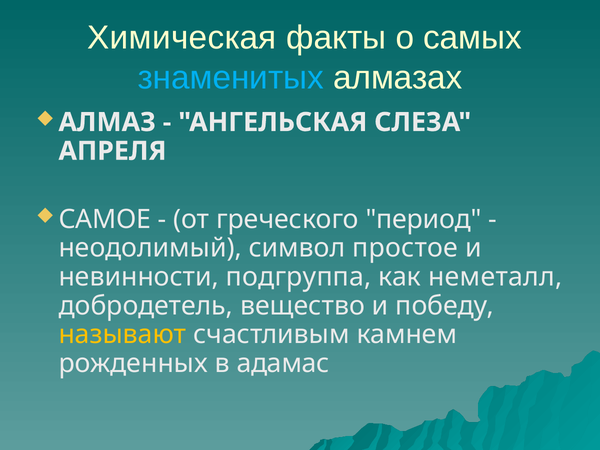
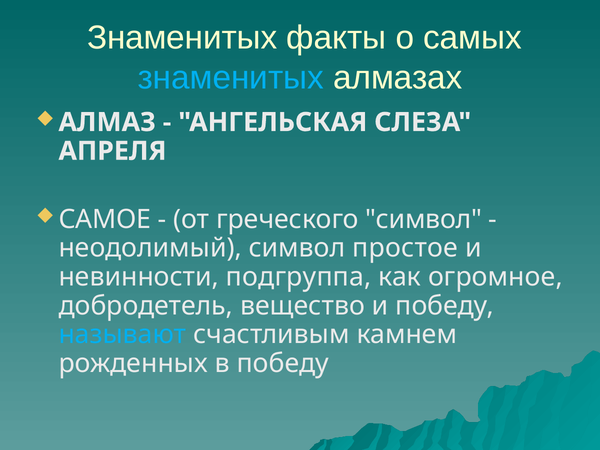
Химическая: Химическая -> Знаменитых (182, 38)
греческого период: период -> символ (424, 219)
неметалл: неметалл -> огромное (495, 277)
называют colour: yellow -> light blue (122, 335)
в адамас: адамас -> победу (283, 363)
